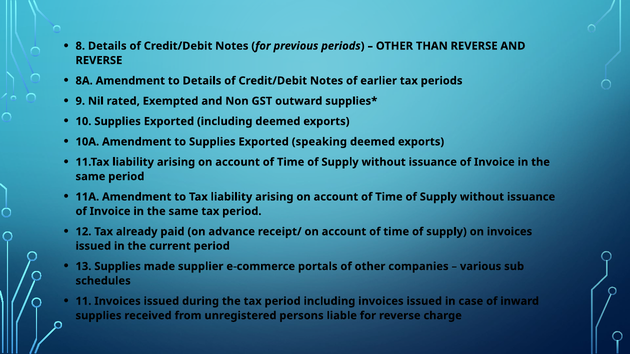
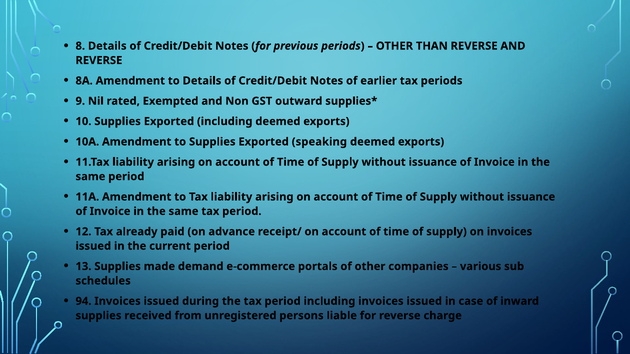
supplier: supplier -> demand (201, 267)
11: 11 -> 94 (83, 301)
